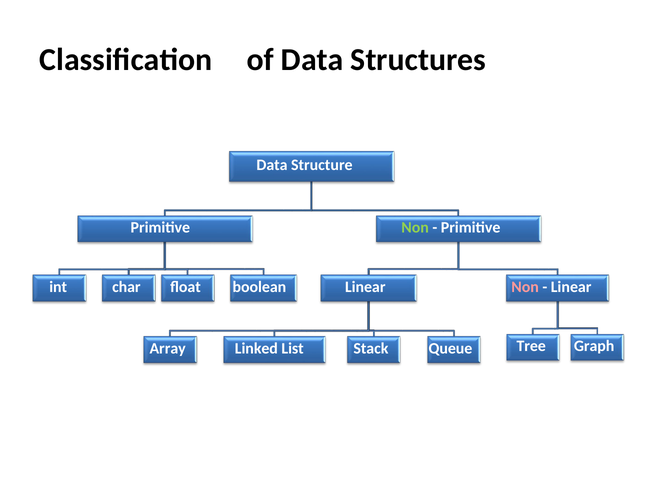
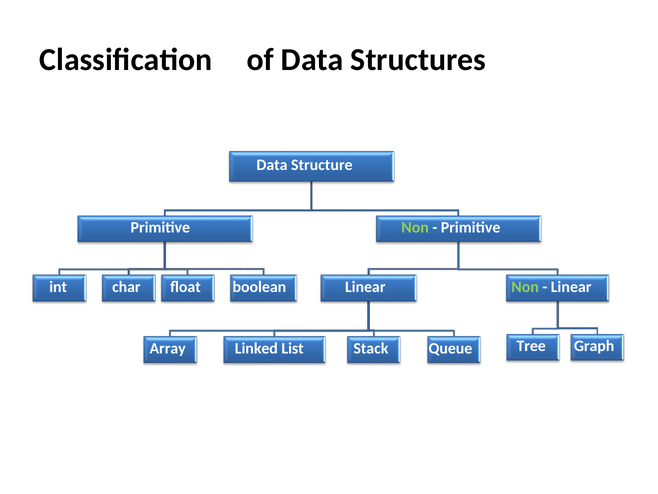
Non colour: pink -> light green (525, 287)
